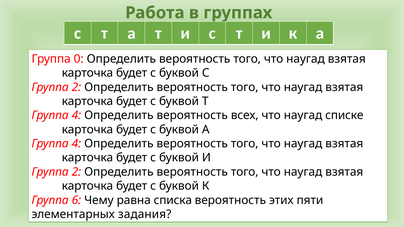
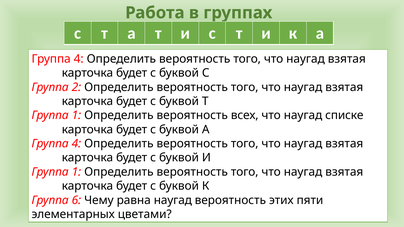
0: 0 -> 4 (79, 59)
4: 4 -> 1 (76, 116)
2: 2 -> 1 (76, 172)
равна списка: списка -> наугад (173, 200)
задания: задания -> цветами (145, 215)
